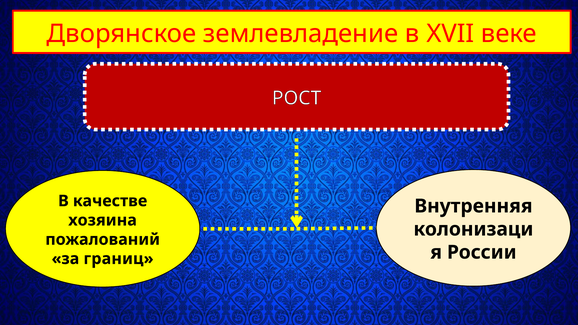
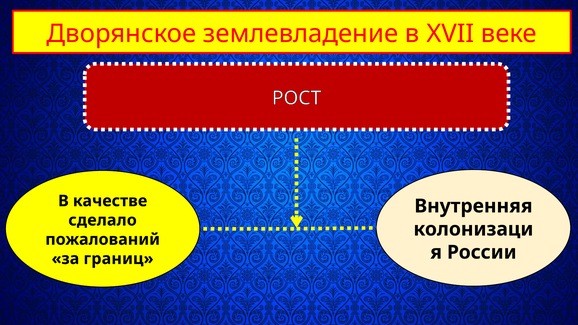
хозяина: хозяина -> сделало (103, 220)
